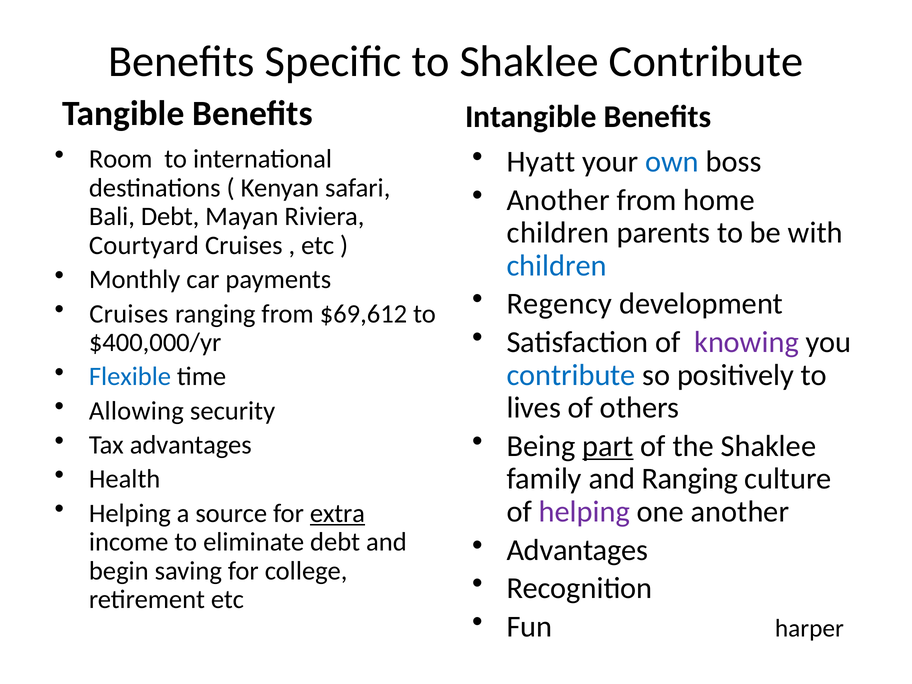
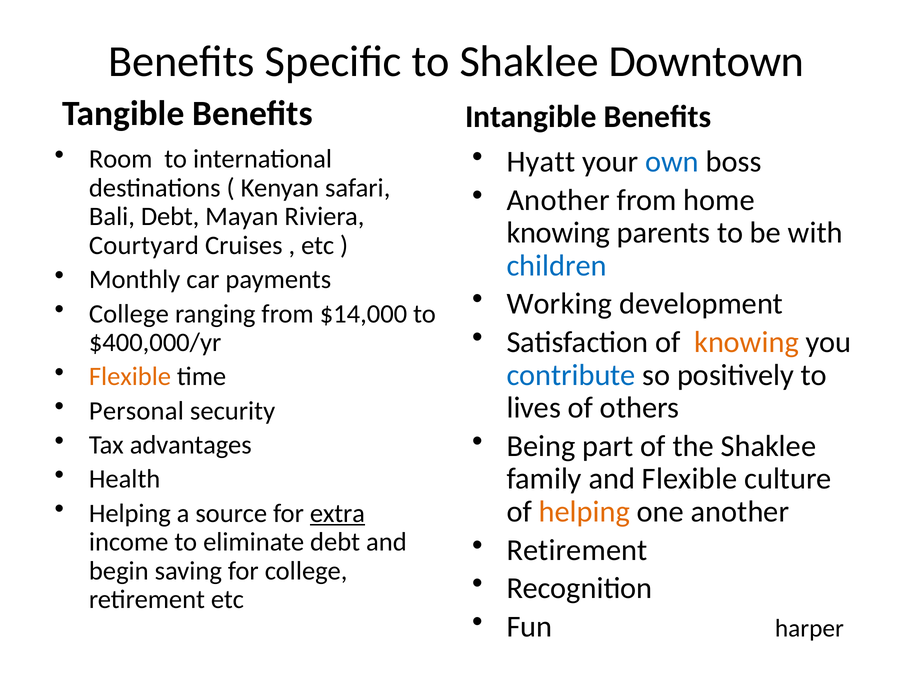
Shaklee Contribute: Contribute -> Downtown (706, 62)
children: children -> knowing (558, 233)
Regency: Regency -> Working (559, 304)
Cruises: Cruises -> College (129, 314)
$69,612: $69,612 -> $14,000 (363, 314)
knowing colour: purple -> orange (747, 342)
Flexible colour: blue -> orange (130, 377)
Allowing: Allowing -> Personal (136, 411)
part underline: present -> none (608, 446)
and Ranging: Ranging -> Flexible (690, 479)
helping colour: purple -> orange (584, 512)
Advantages: Advantages -> Retirement (577, 550)
